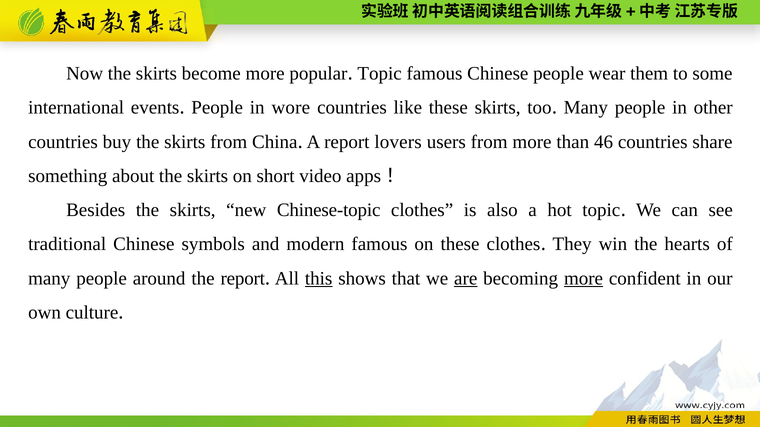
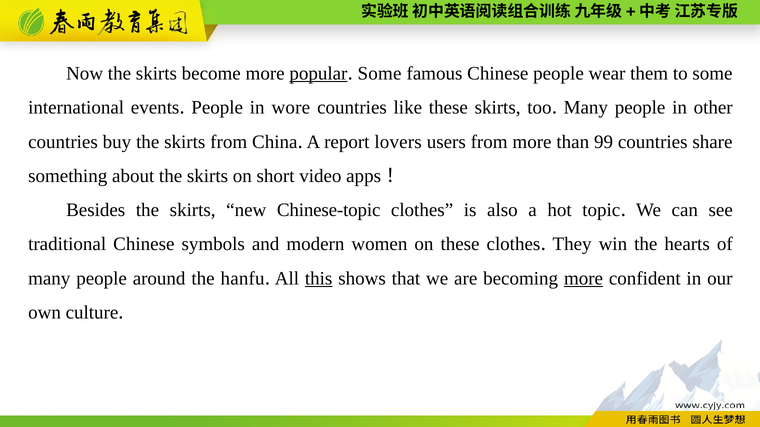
popular underline: none -> present (318, 74)
Topic: Topic -> Some (380, 74)
46: 46 -> 99 (604, 142)
modern famous: famous -> women (379, 245)
the report: report -> hanfu (243, 279)
are underline: present -> none (466, 279)
